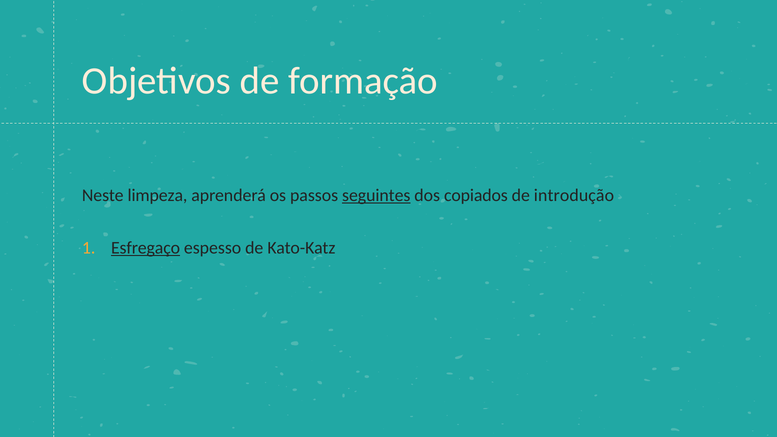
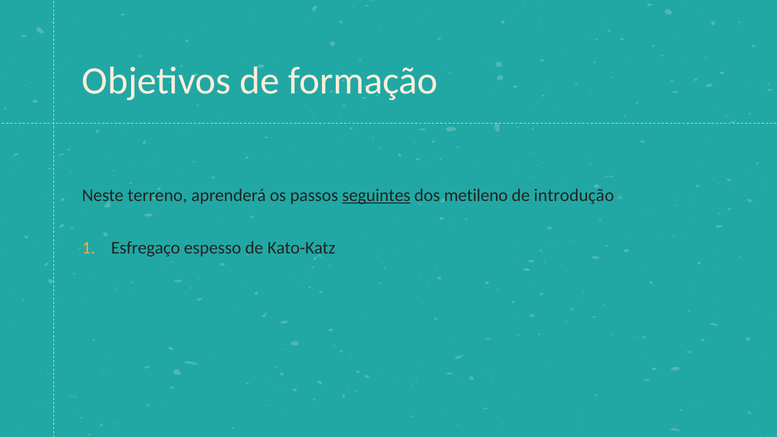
limpeza: limpeza -> terreno (157, 195)
copiados: copiados -> metileno (476, 195)
Esfregaço underline: present -> none (146, 248)
